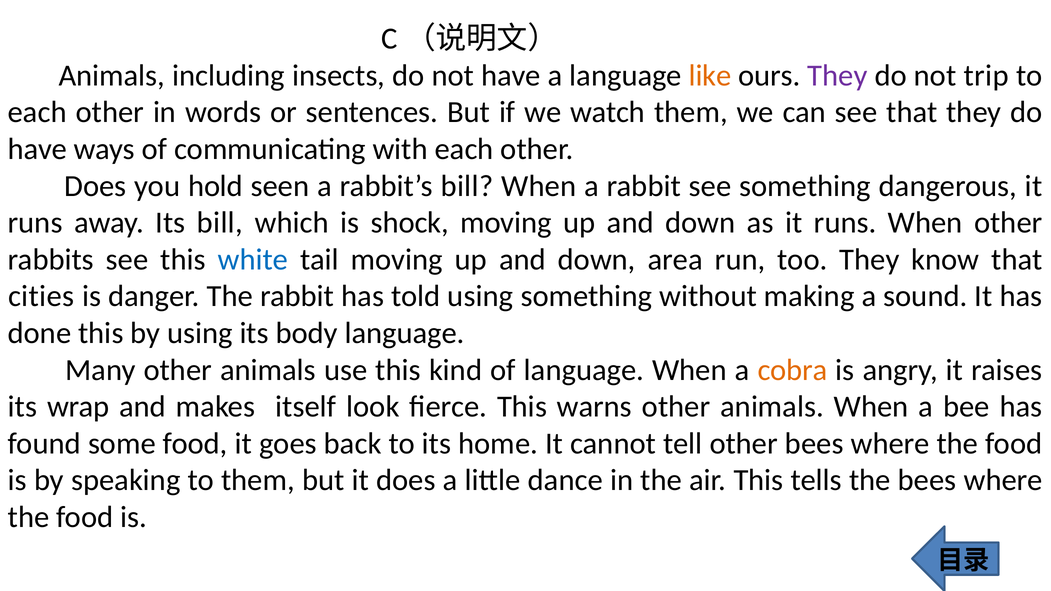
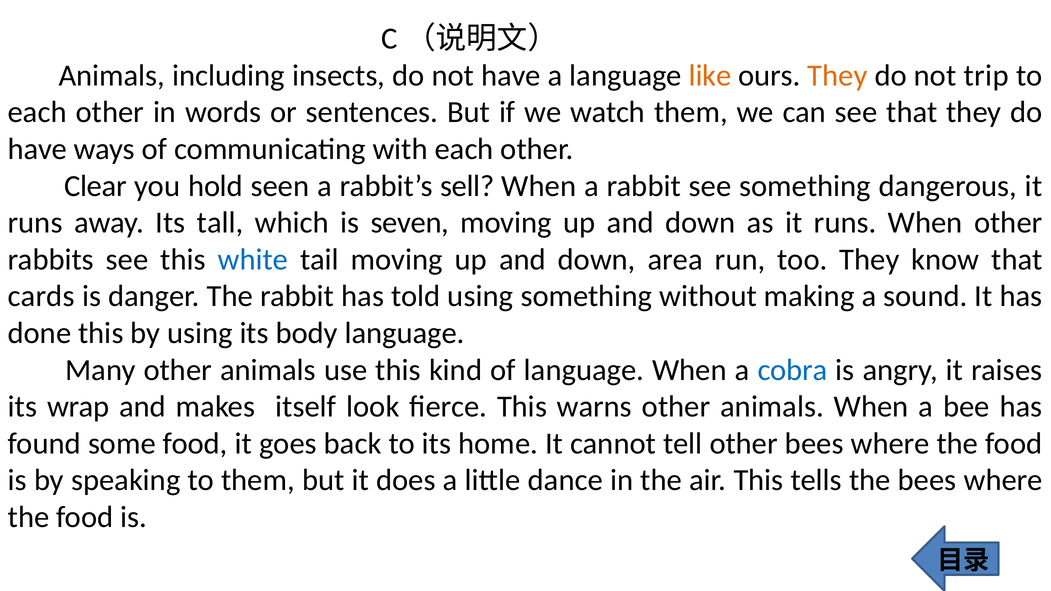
They colour: purple -> orange (837, 76)
Does: Does -> Clear (96, 186)
rabbit’s bill: bill -> sell (467, 186)
Its bill: bill -> tall (220, 223)
shock: shock -> seven (410, 223)
cities: cities -> cards (41, 296)
cobra colour: orange -> blue (793, 370)
